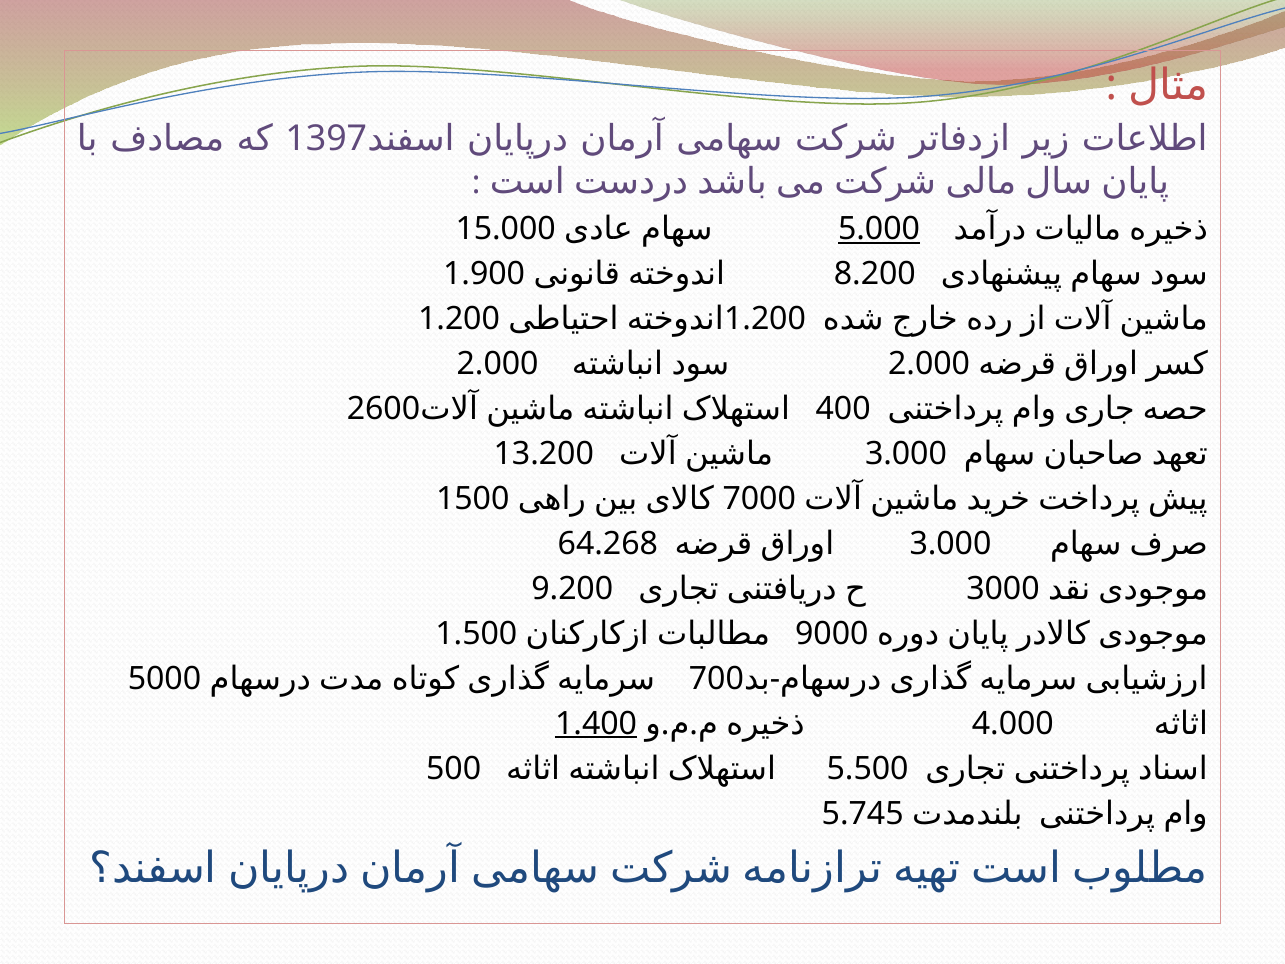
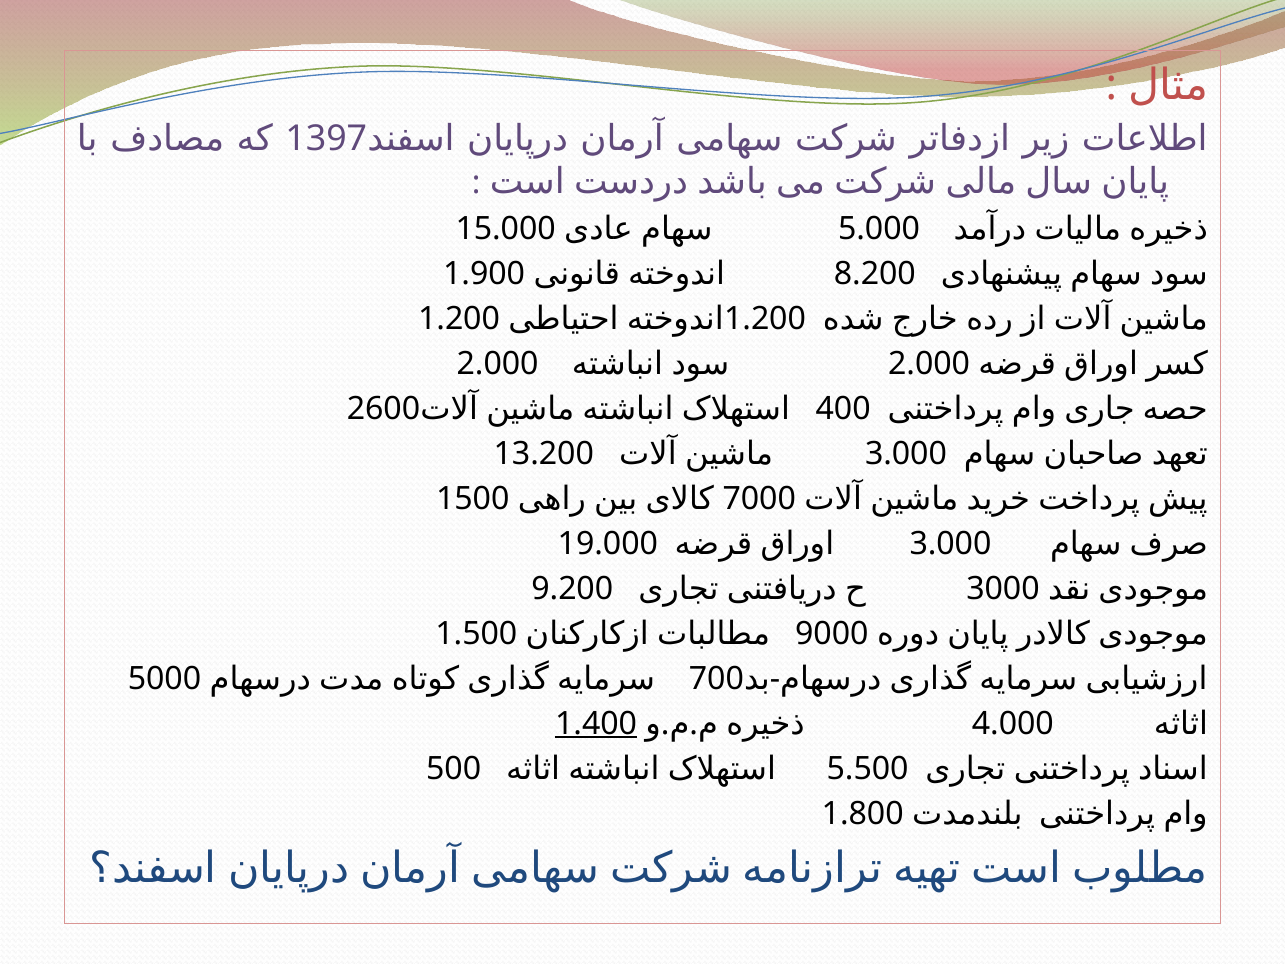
5.000 underline: present -> none (879, 229)
64.268: 64.268 -> 19.000 (608, 544)
5.745: 5.745 -> 1.800 (863, 813)
